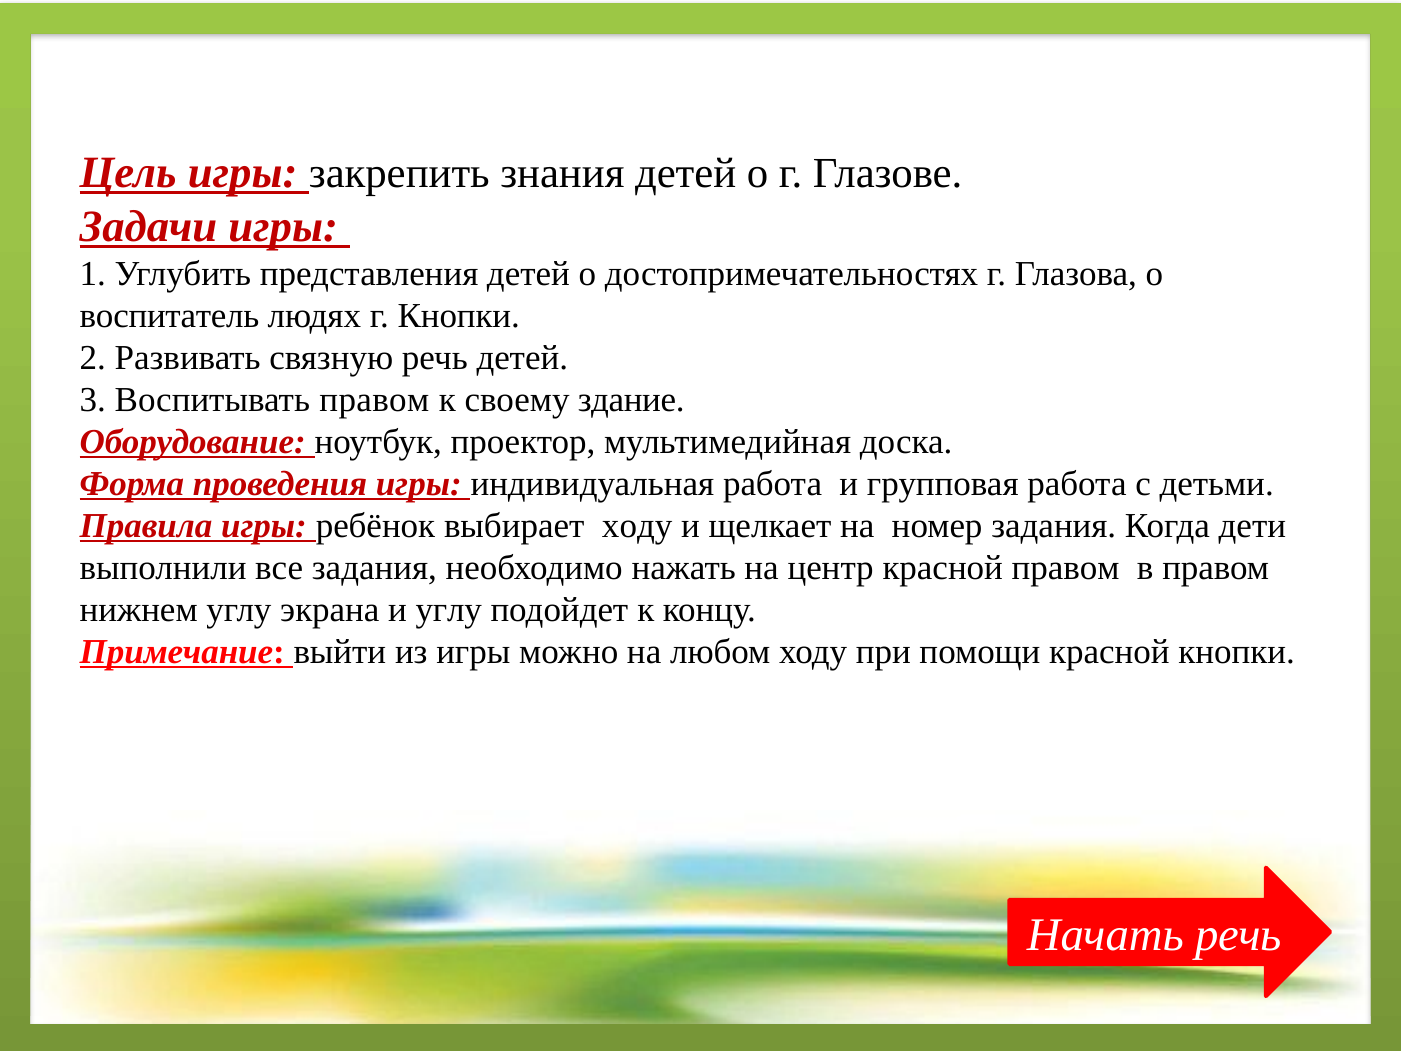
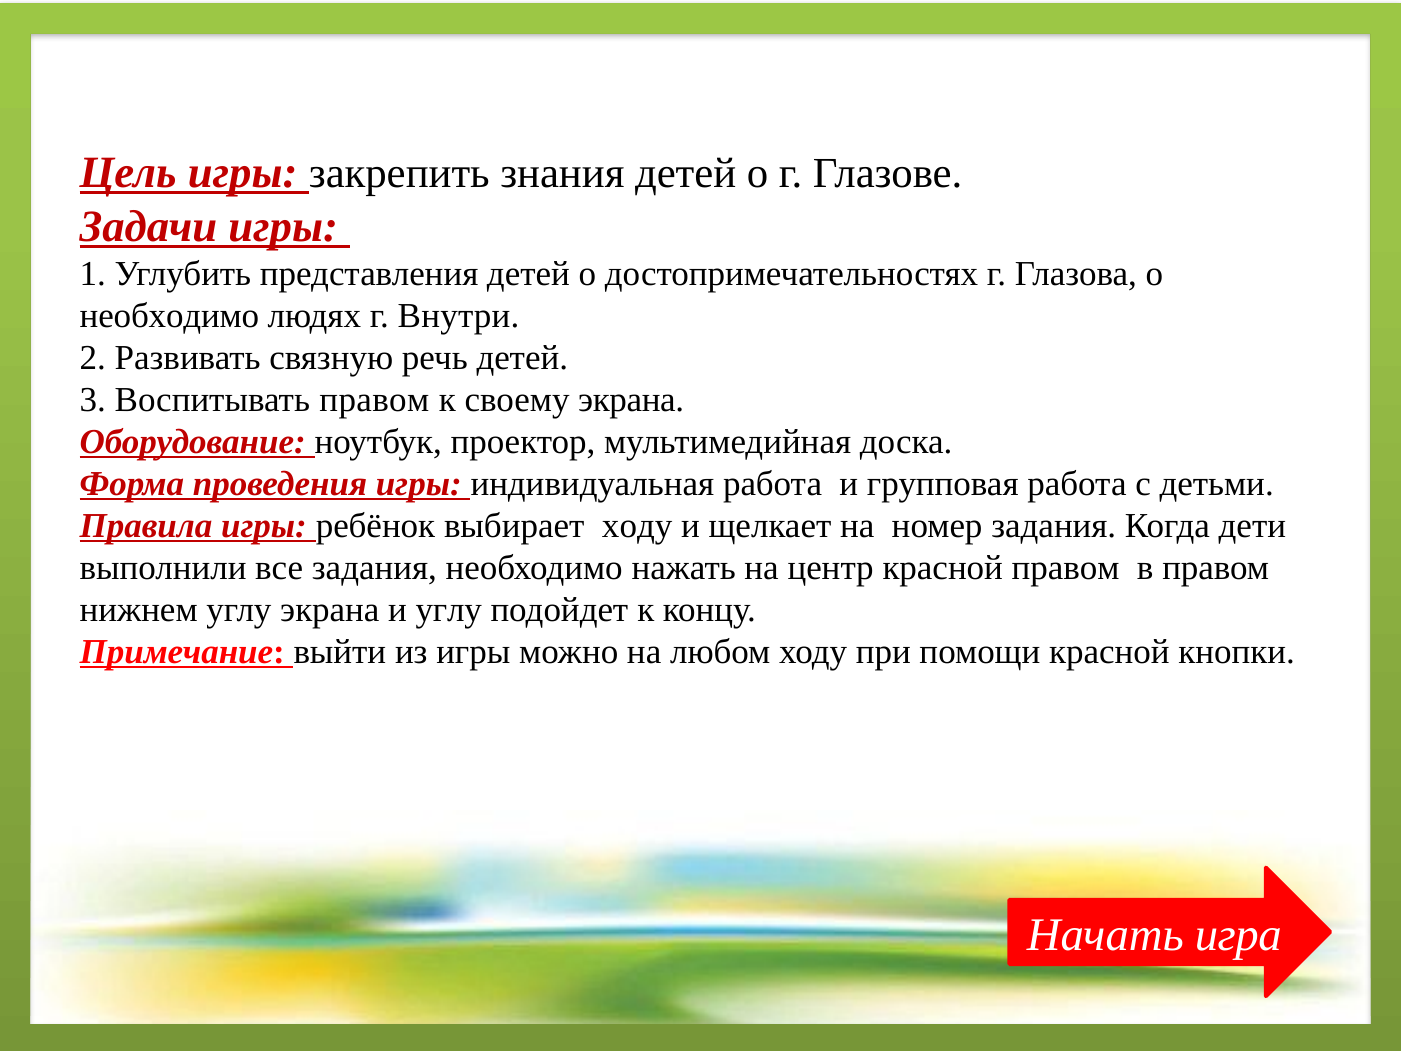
воспитатель: воспитатель -> необходимо (169, 316)
г Кнопки: Кнопки -> Внутри (459, 316)
своему здание: здание -> экрана (631, 400)
Начать речь: речь -> игра (1238, 935)
